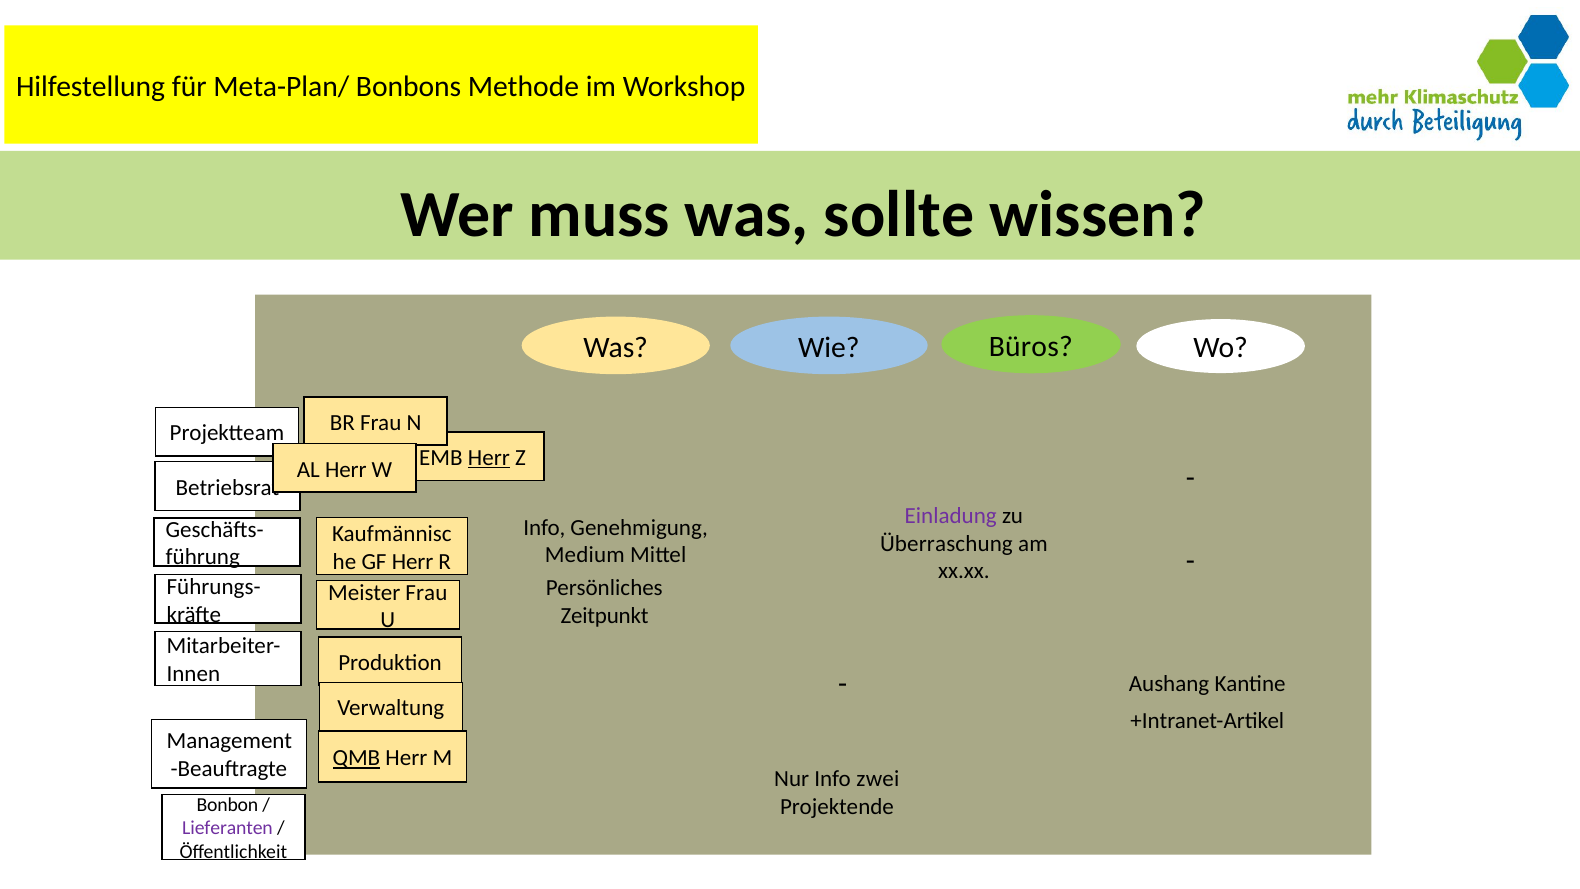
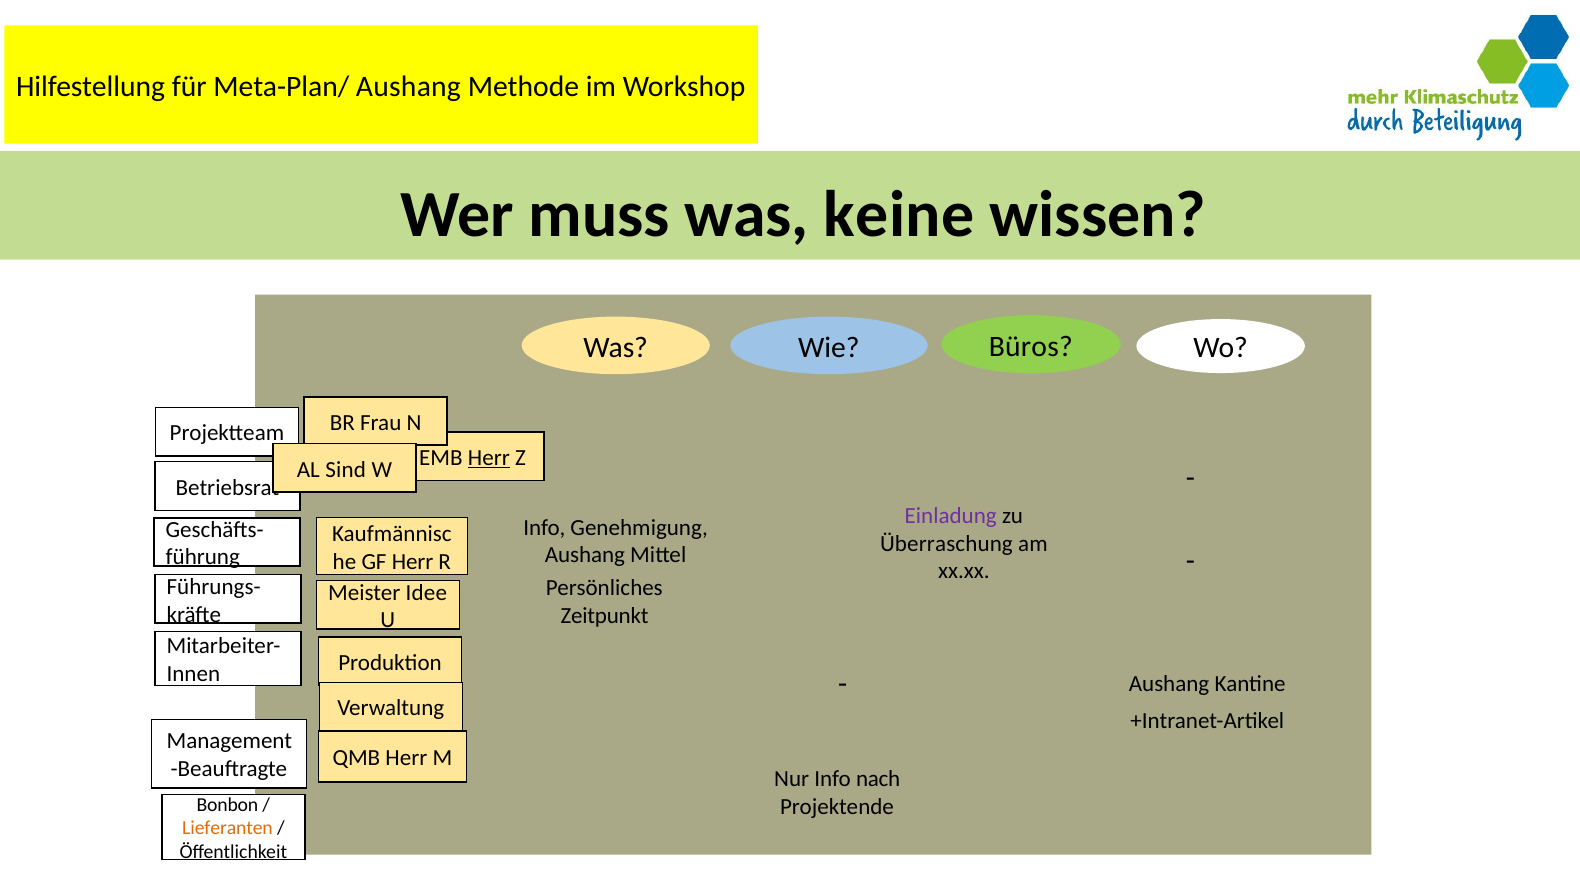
Meta-Plan/ Bonbons: Bonbons -> Aushang (408, 87)
sollte: sollte -> keine (899, 215)
AL Herr: Herr -> Sind (346, 469)
Medium: Medium -> Aushang (585, 555)
Meister Frau: Frau -> Idee (426, 592)
QMB underline: present -> none (356, 758)
zwei: zwei -> nach (878, 779)
Lieferanten colour: purple -> orange (228, 828)
